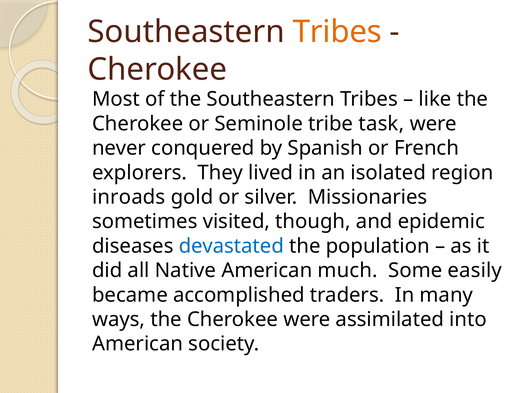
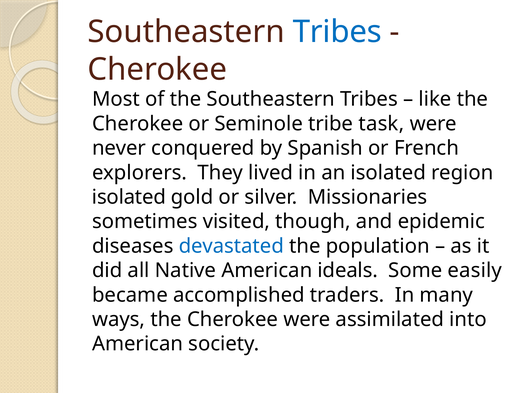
Tribes colour: orange -> blue (337, 32)
inroads: inroads -> isolated (129, 197)
much: much -> ideals (348, 270)
